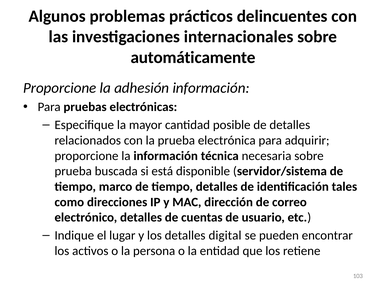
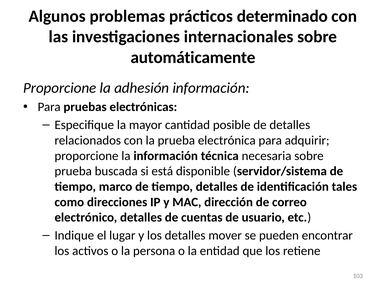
delincuentes: delincuentes -> determinado (282, 16)
digital: digital -> mover (225, 236)
